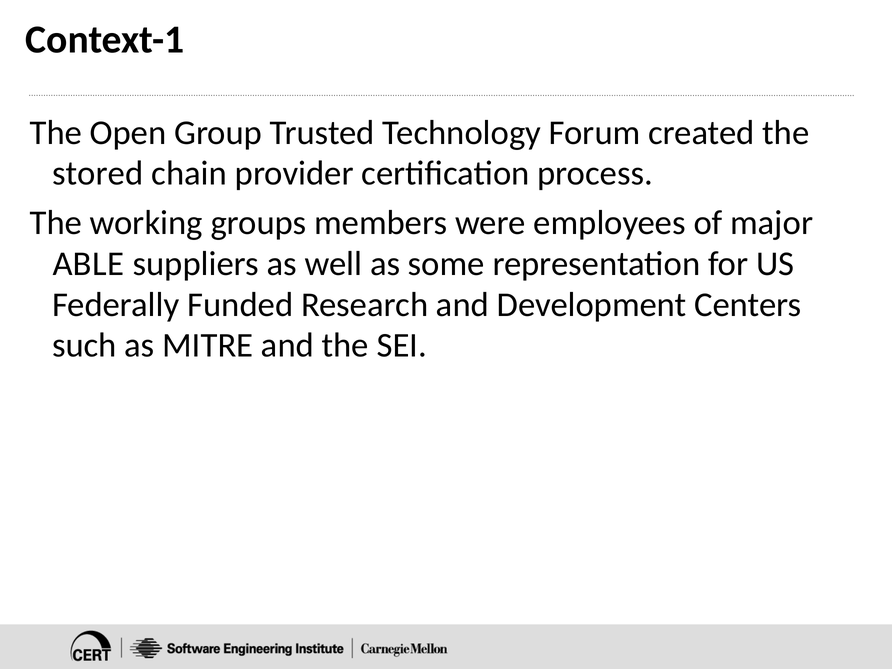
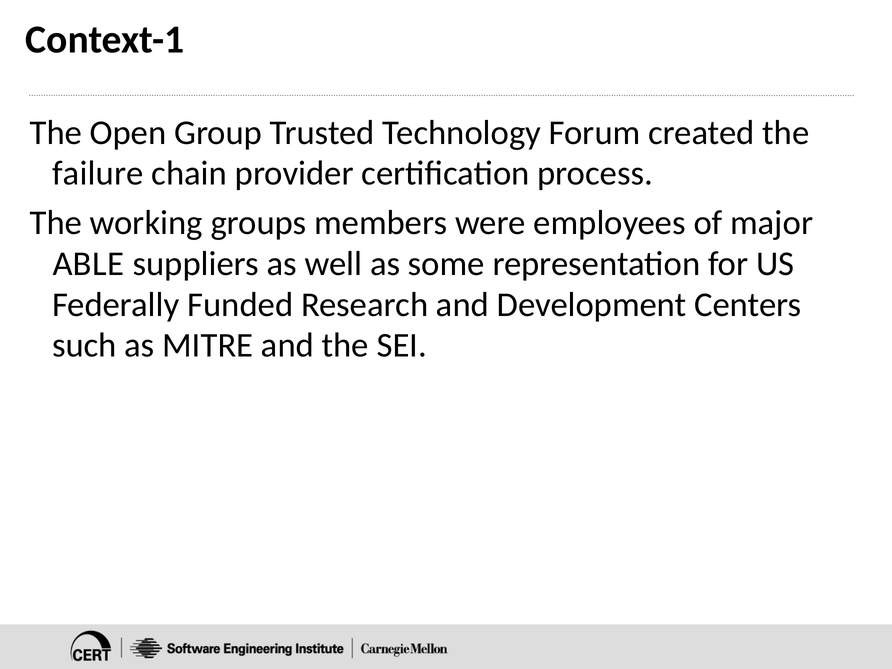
stored: stored -> failure (98, 174)
